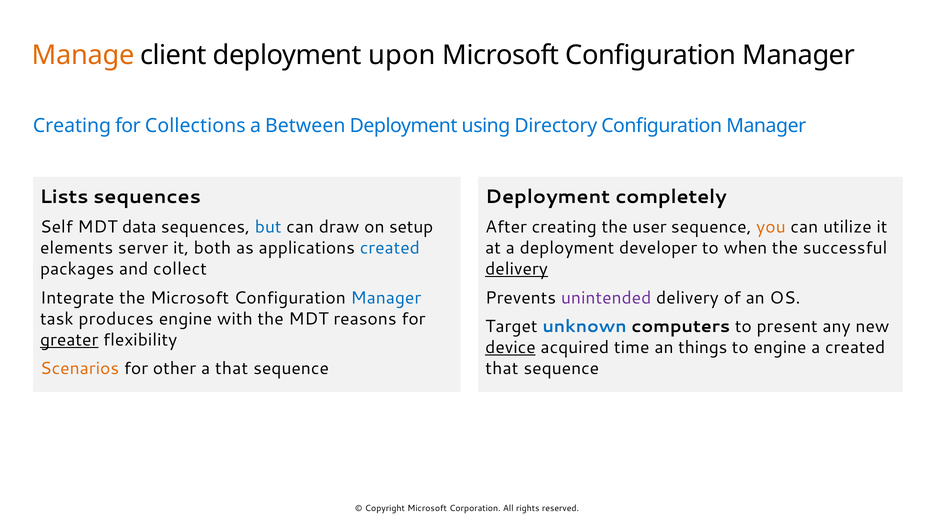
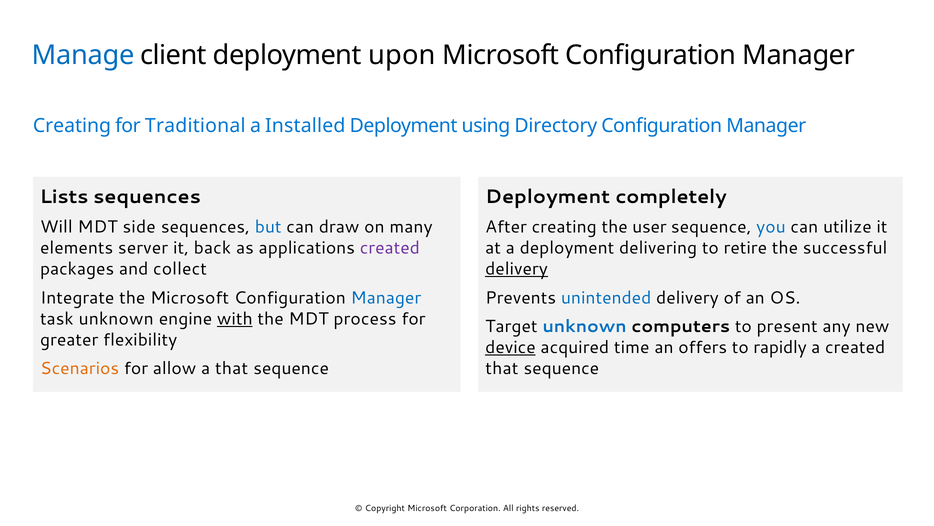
Manage colour: orange -> blue (83, 55)
Collections: Collections -> Traditional (195, 126)
Between: Between -> Installed (305, 126)
Self: Self -> Will (56, 227)
data: data -> side (139, 227)
setup: setup -> many (411, 227)
you colour: orange -> blue (771, 227)
both: both -> back (212, 248)
created colour: blue -> purple (390, 248)
developer: developer -> delivering (658, 248)
when: when -> retire (745, 248)
unintended colour: purple -> blue (606, 297)
task produces: produces -> unknown (116, 318)
with underline: none -> present (235, 318)
reasons: reasons -> process (365, 318)
greater underline: present -> none (69, 339)
things: things -> offers (703, 347)
to engine: engine -> rapidly (780, 347)
other: other -> allow (175, 368)
